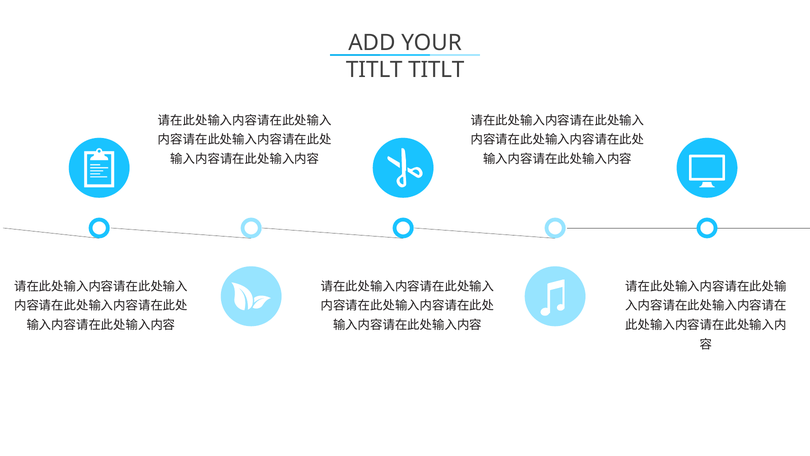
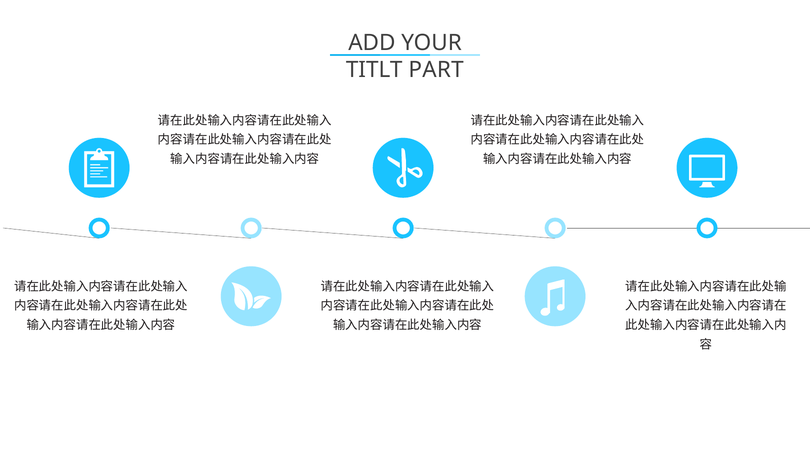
TITLT TITLT: TITLT -> PART (436, 70)
